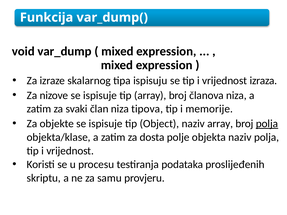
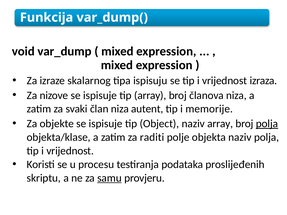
tipova: tipova -> autent (147, 109)
dosta: dosta -> raditi (152, 137)
samu underline: none -> present (109, 178)
